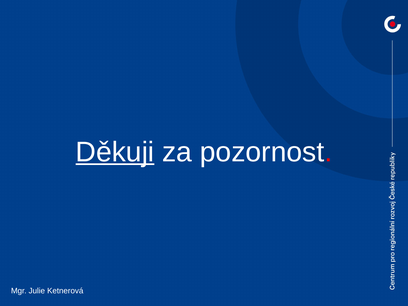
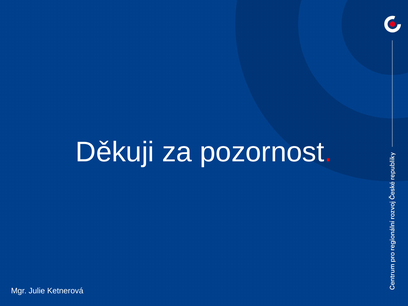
Děkuji underline: present -> none (115, 152)
